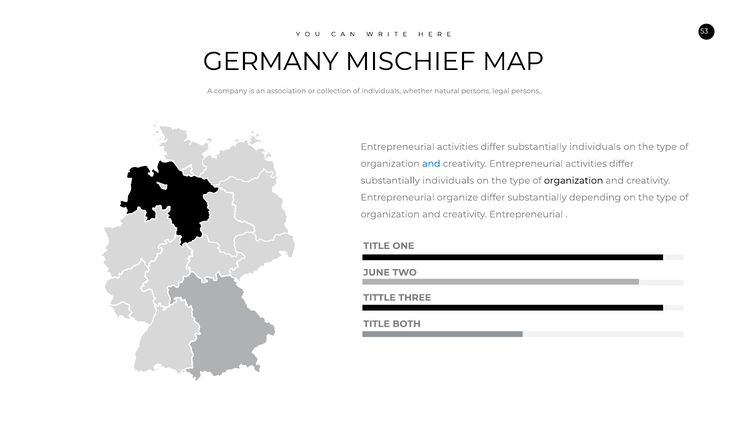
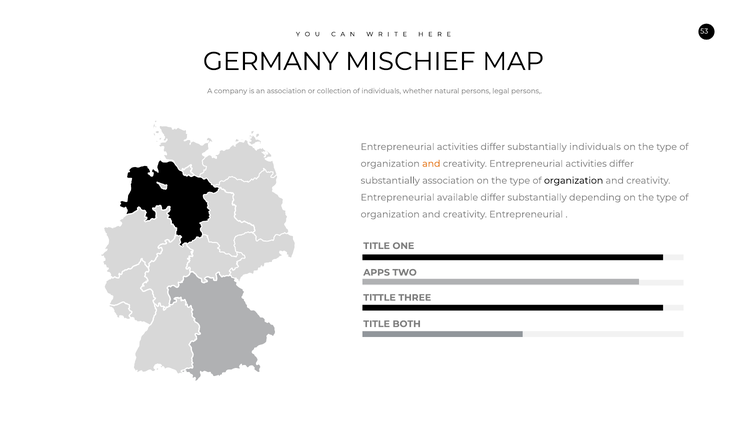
and colour: blue -> orange (431, 163)
individuals: individuals -> association (448, 180)
organize: organize -> available (457, 197)
JUNE: JUNE -> APPS (377, 272)
